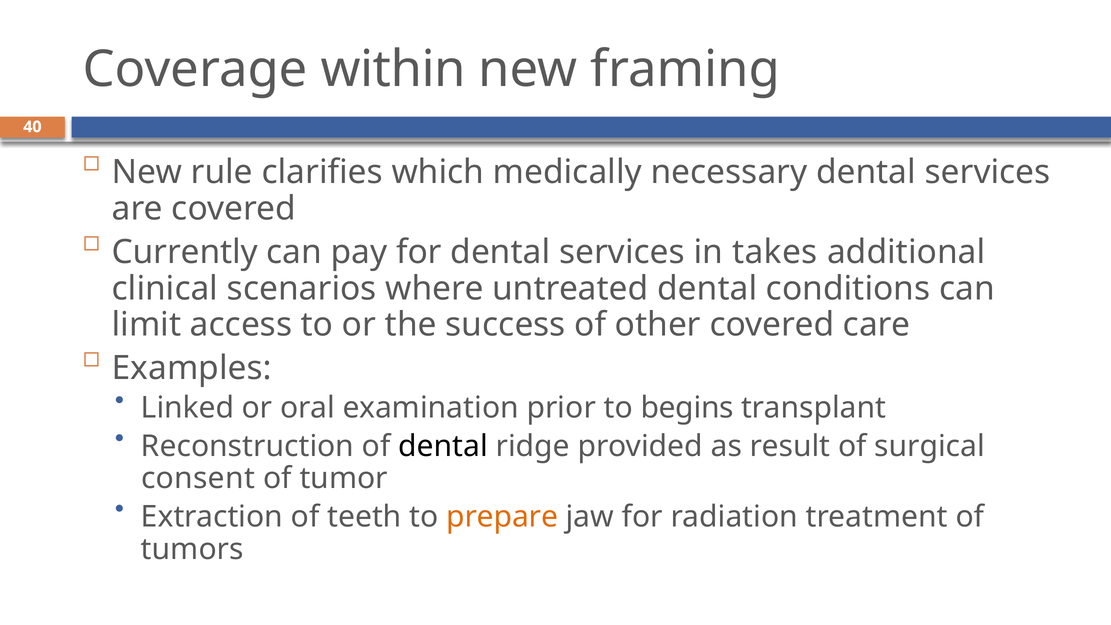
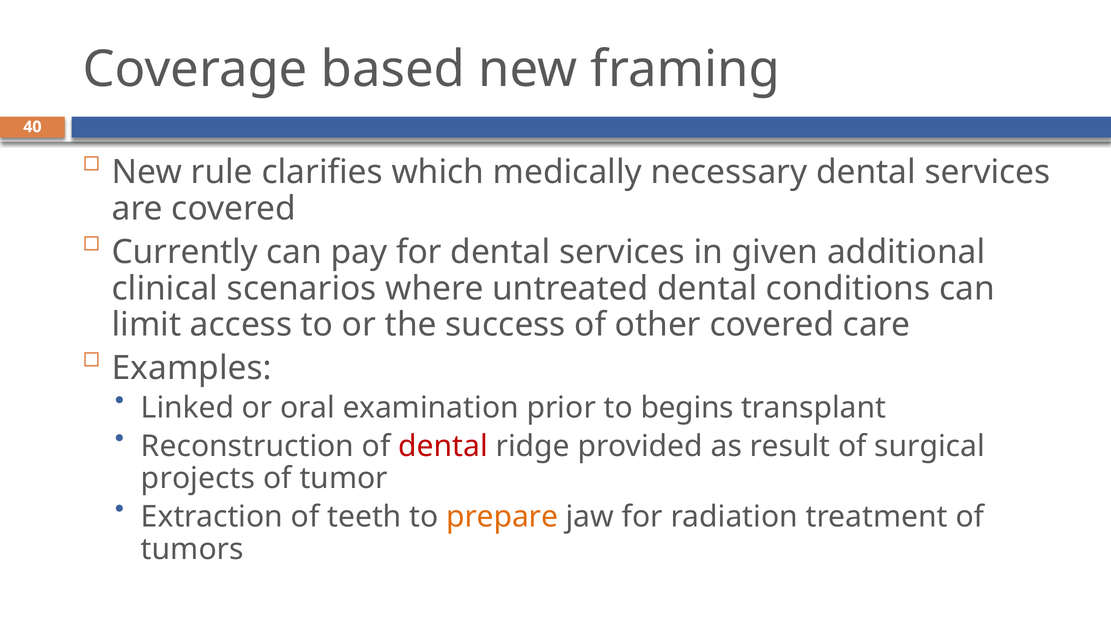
within: within -> based (393, 70)
takes: takes -> given (775, 252)
dental colour: black -> red (443, 446)
consent: consent -> projects (198, 479)
